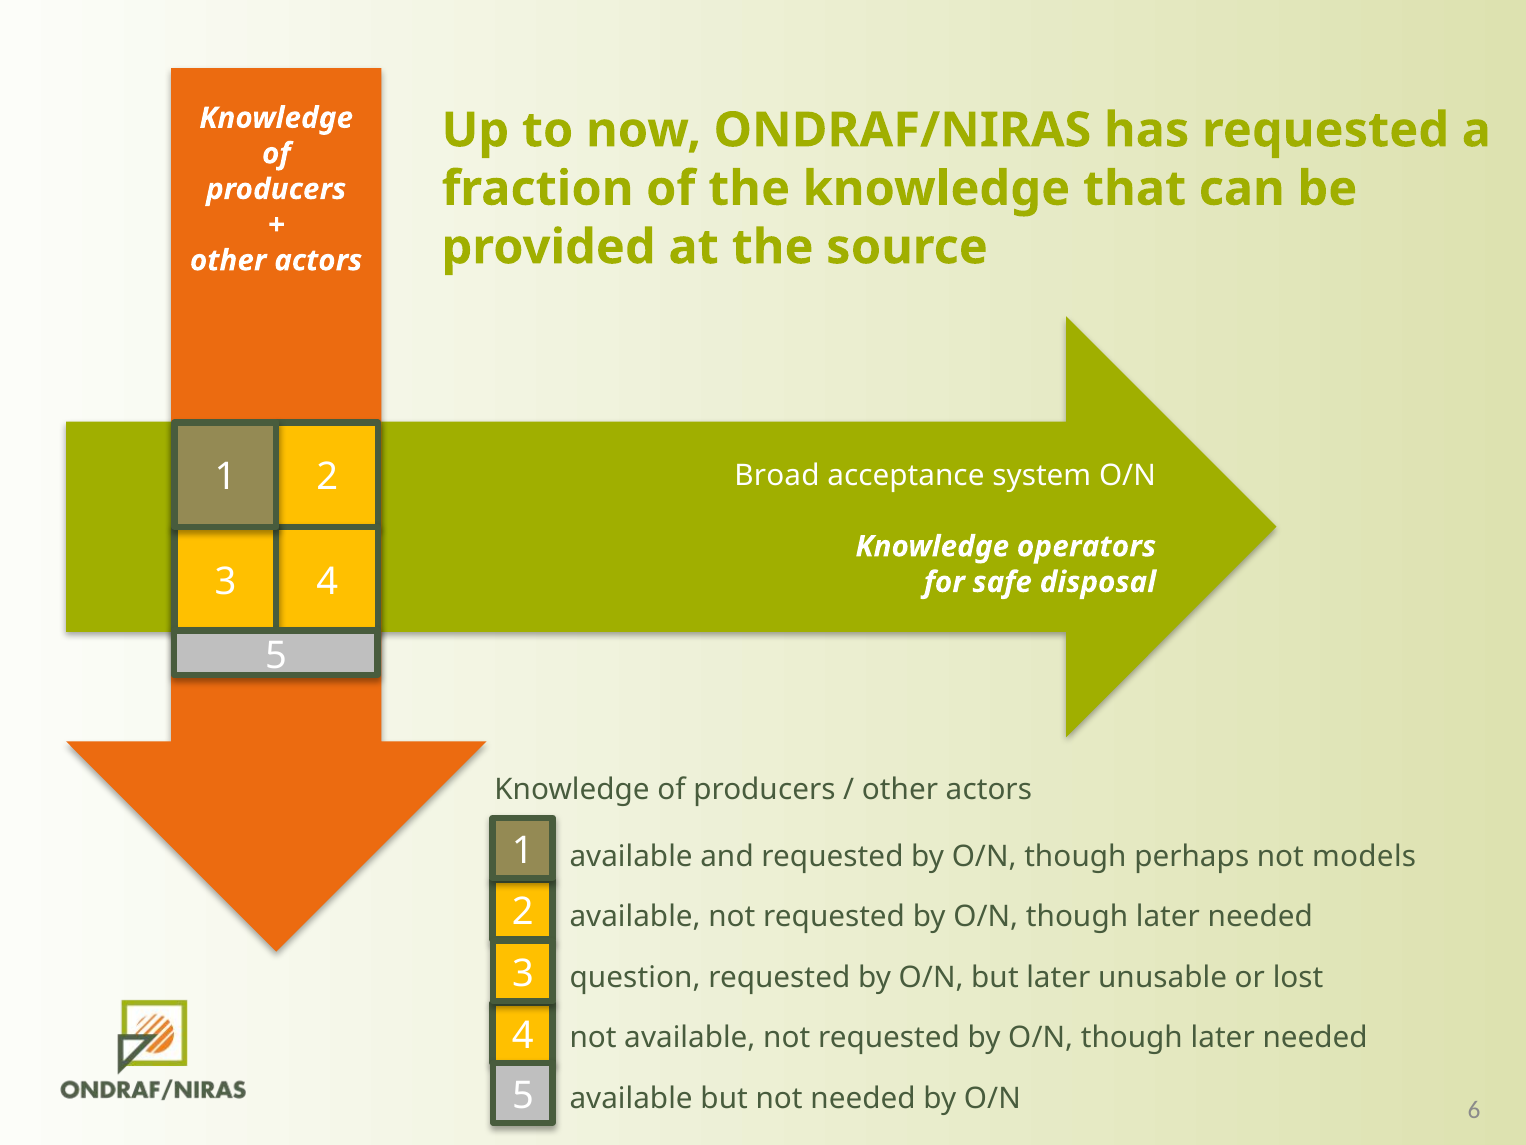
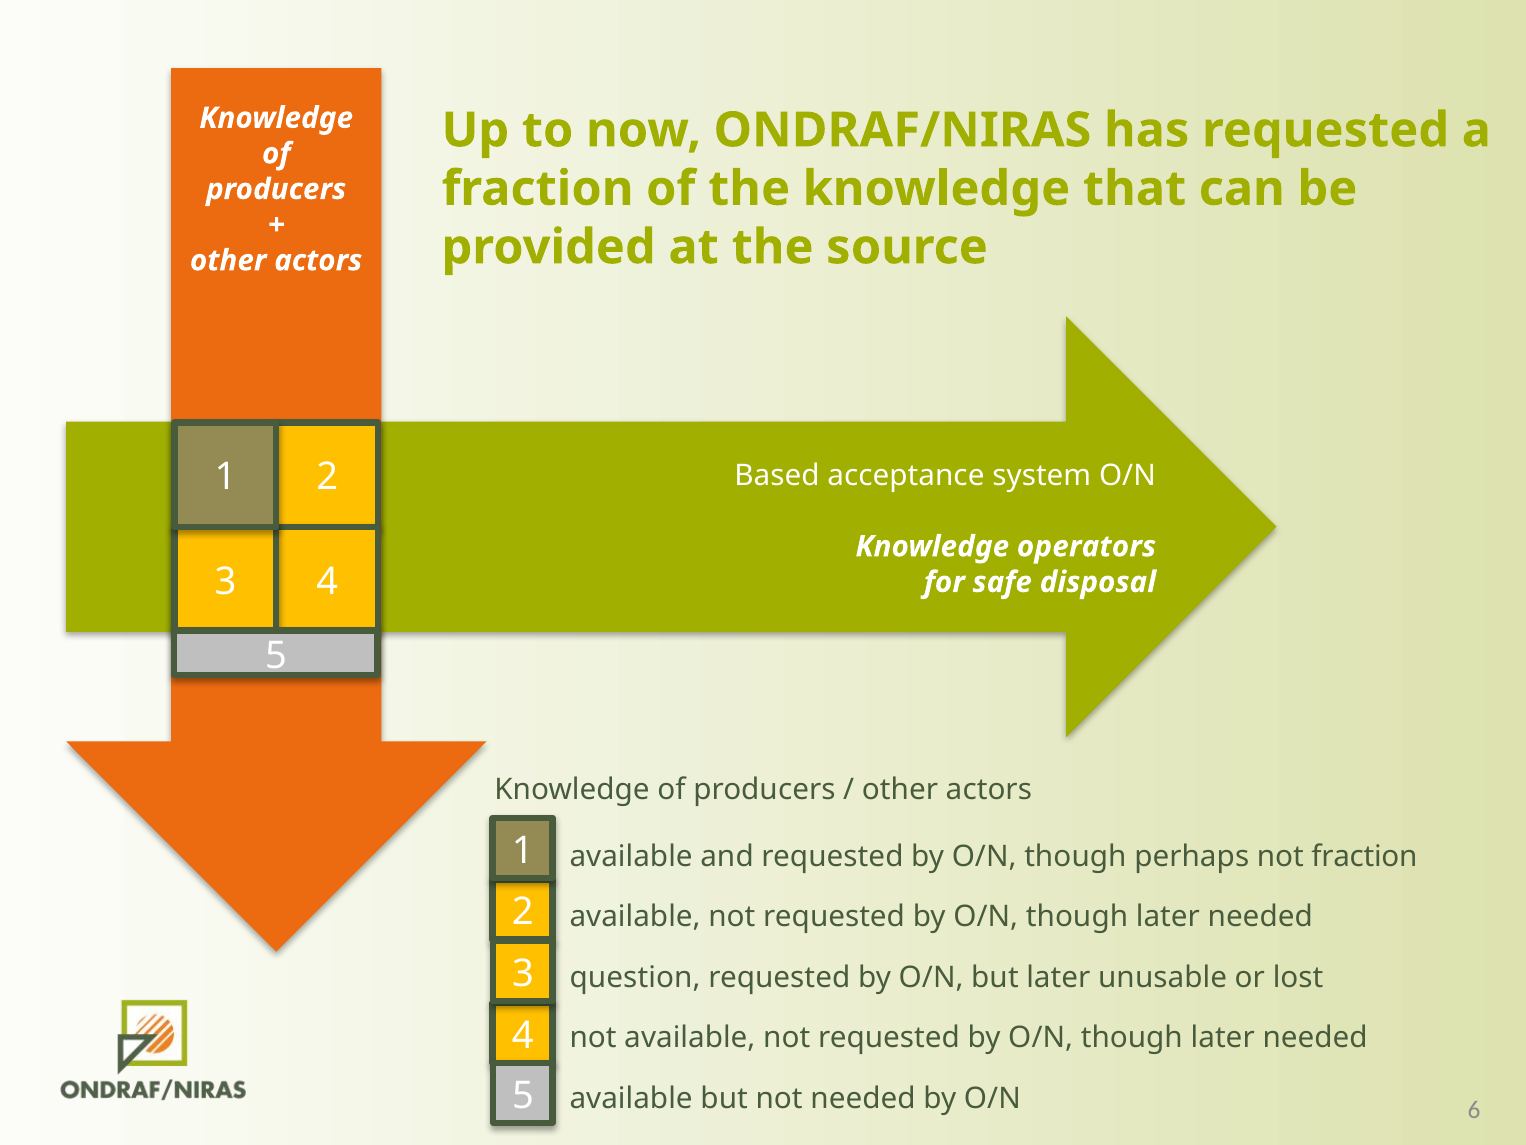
Broad: Broad -> Based (777, 475)
not models: models -> fraction (1364, 856)
